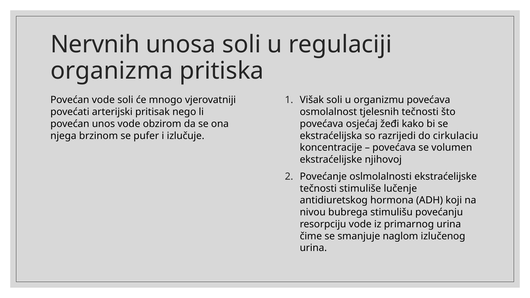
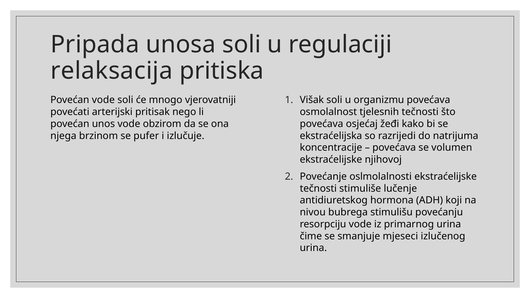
Nervnih: Nervnih -> Pripada (95, 44)
organizma: organizma -> relaksacija (112, 71)
cirkulaciu: cirkulaciu -> natrijuma (456, 136)
naglom: naglom -> mjeseci (400, 236)
